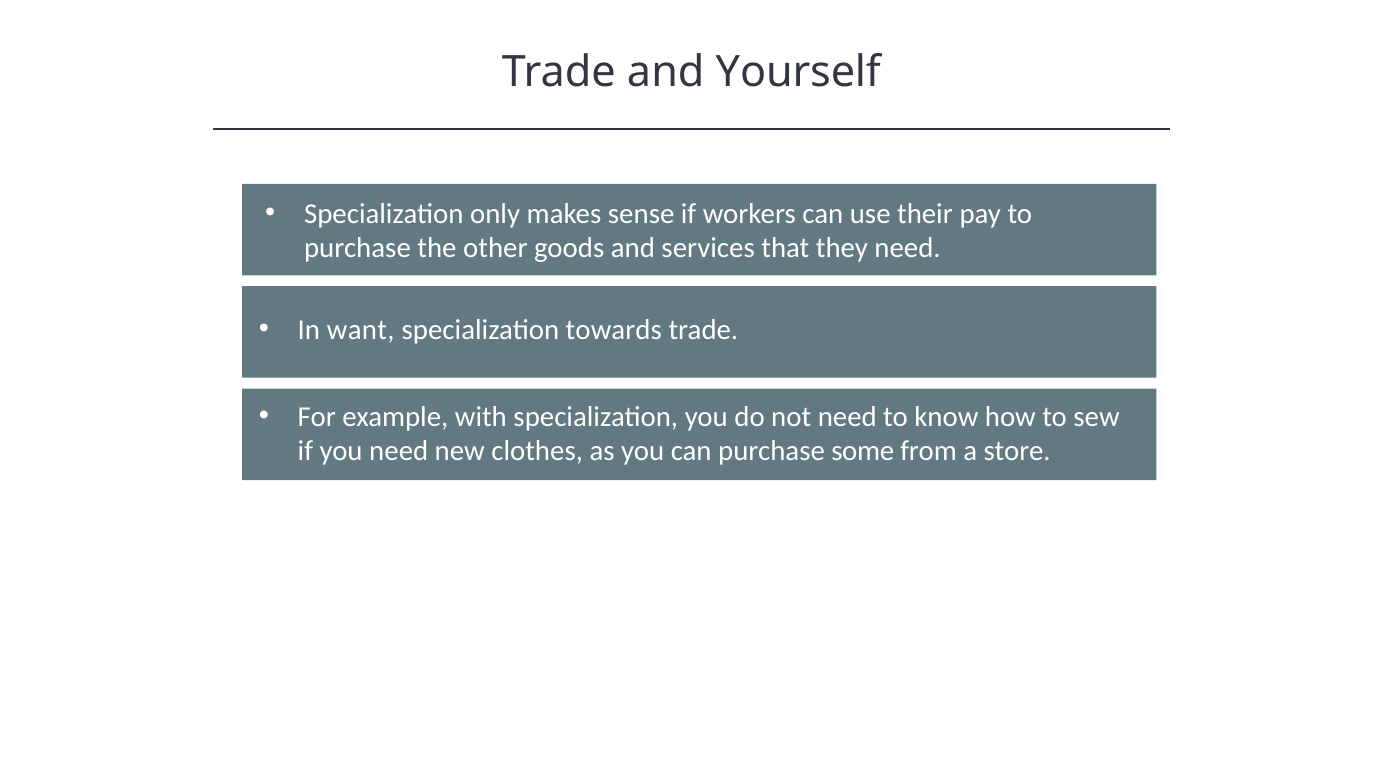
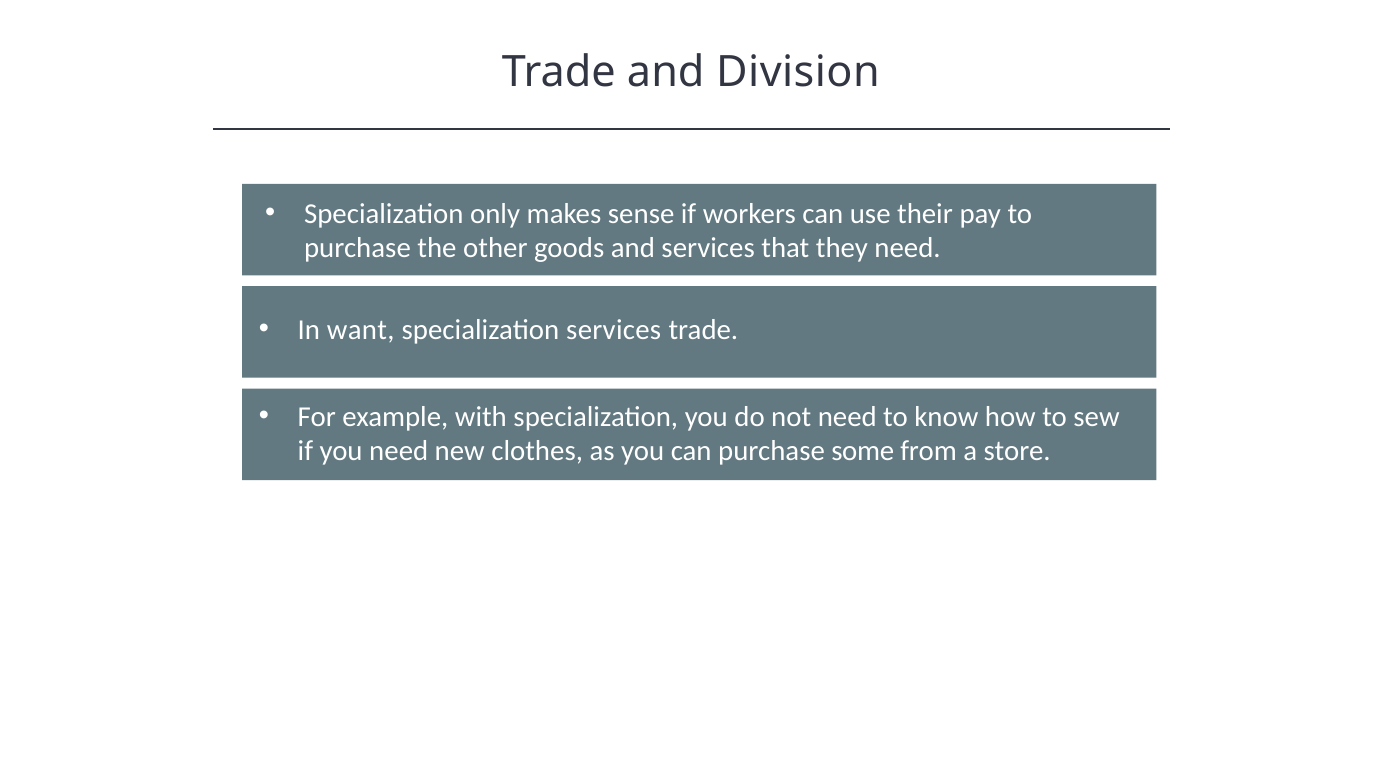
Yourself: Yourself -> Division (798, 73)
specialization towards: towards -> services (614, 330)
